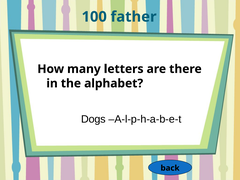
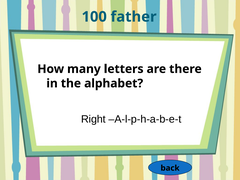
Dogs: Dogs -> Right (93, 119)
